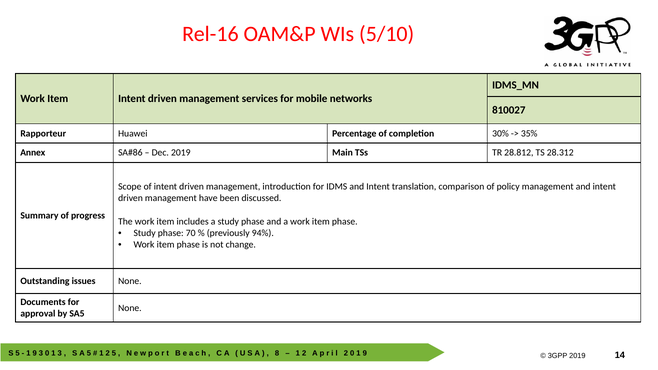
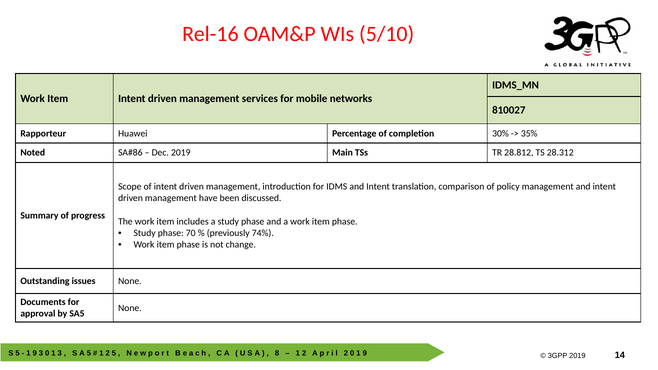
Annex: Annex -> Noted (33, 153)
94%: 94% -> 74% (263, 233)
